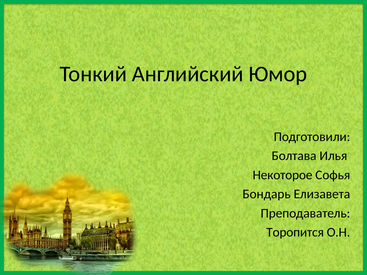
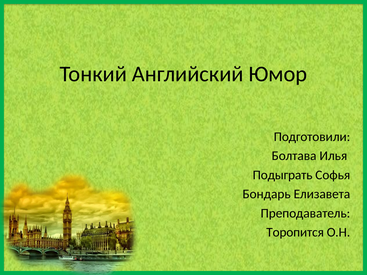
Некоторое: Некоторое -> Подыграть (283, 175)
